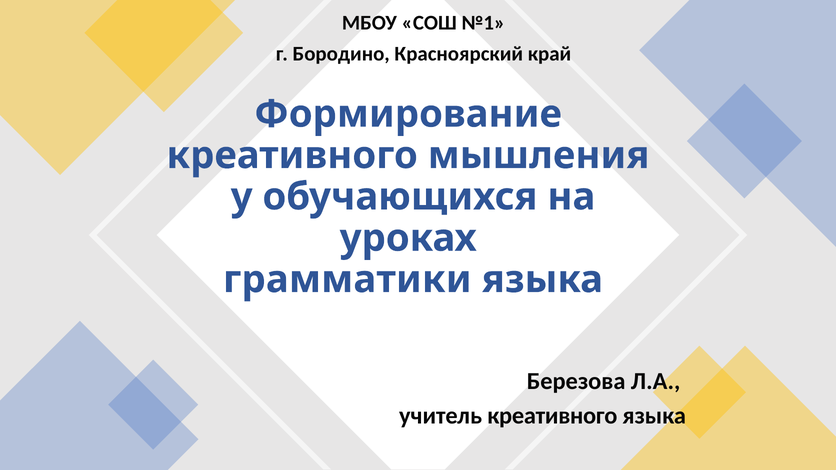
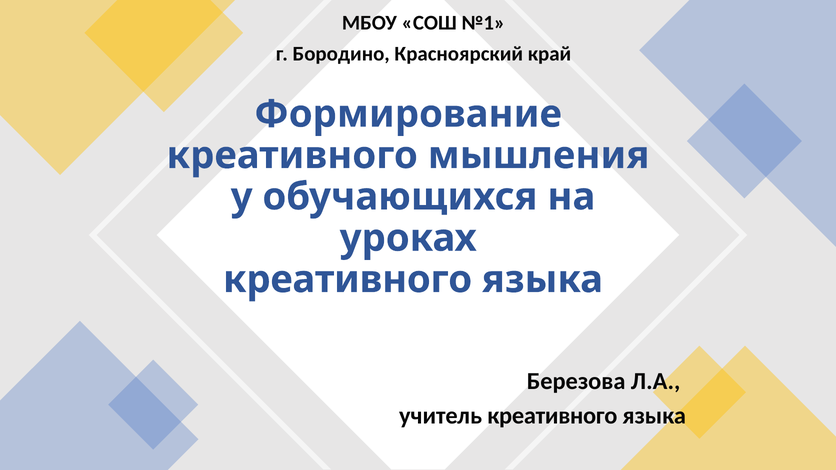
грамматики: грамматики -> креативного (348, 280)
